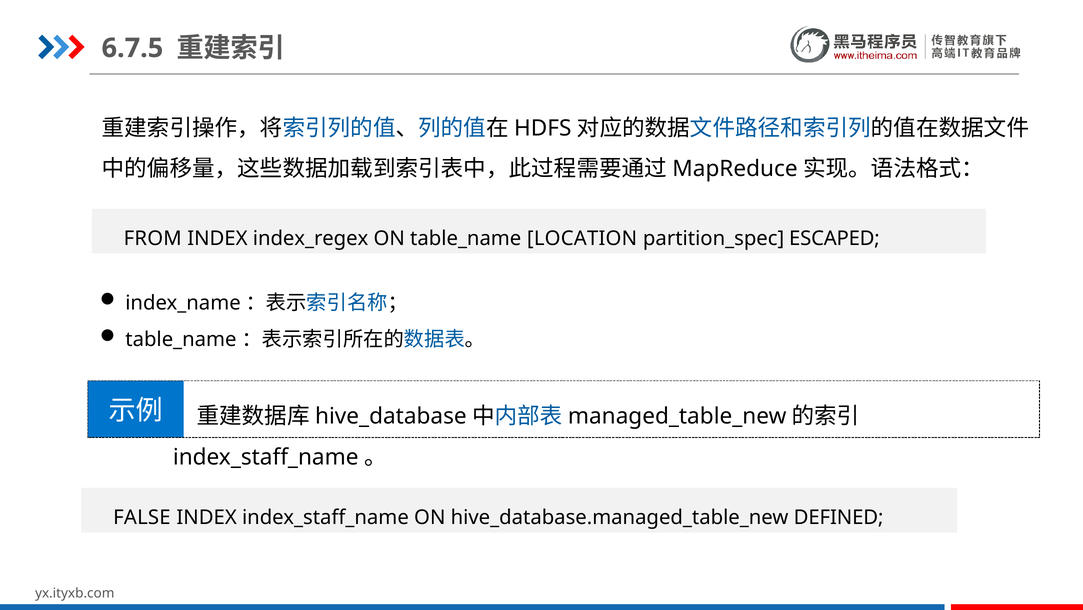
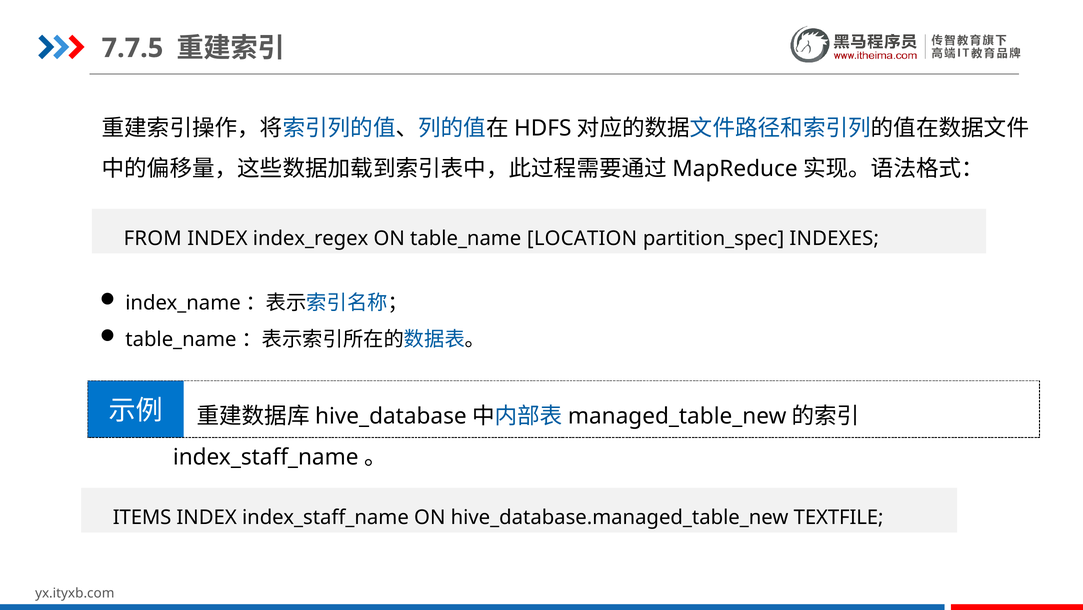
6.7.5: 6.7.5 -> 7.7.5 (132, 48)
ESCAPED: ESCAPED -> INDEXES (834, 238)
FALSE: FALSE -> ITEMS (142, 517)
DEFINED: DEFINED -> TEXTFILE (839, 517)
